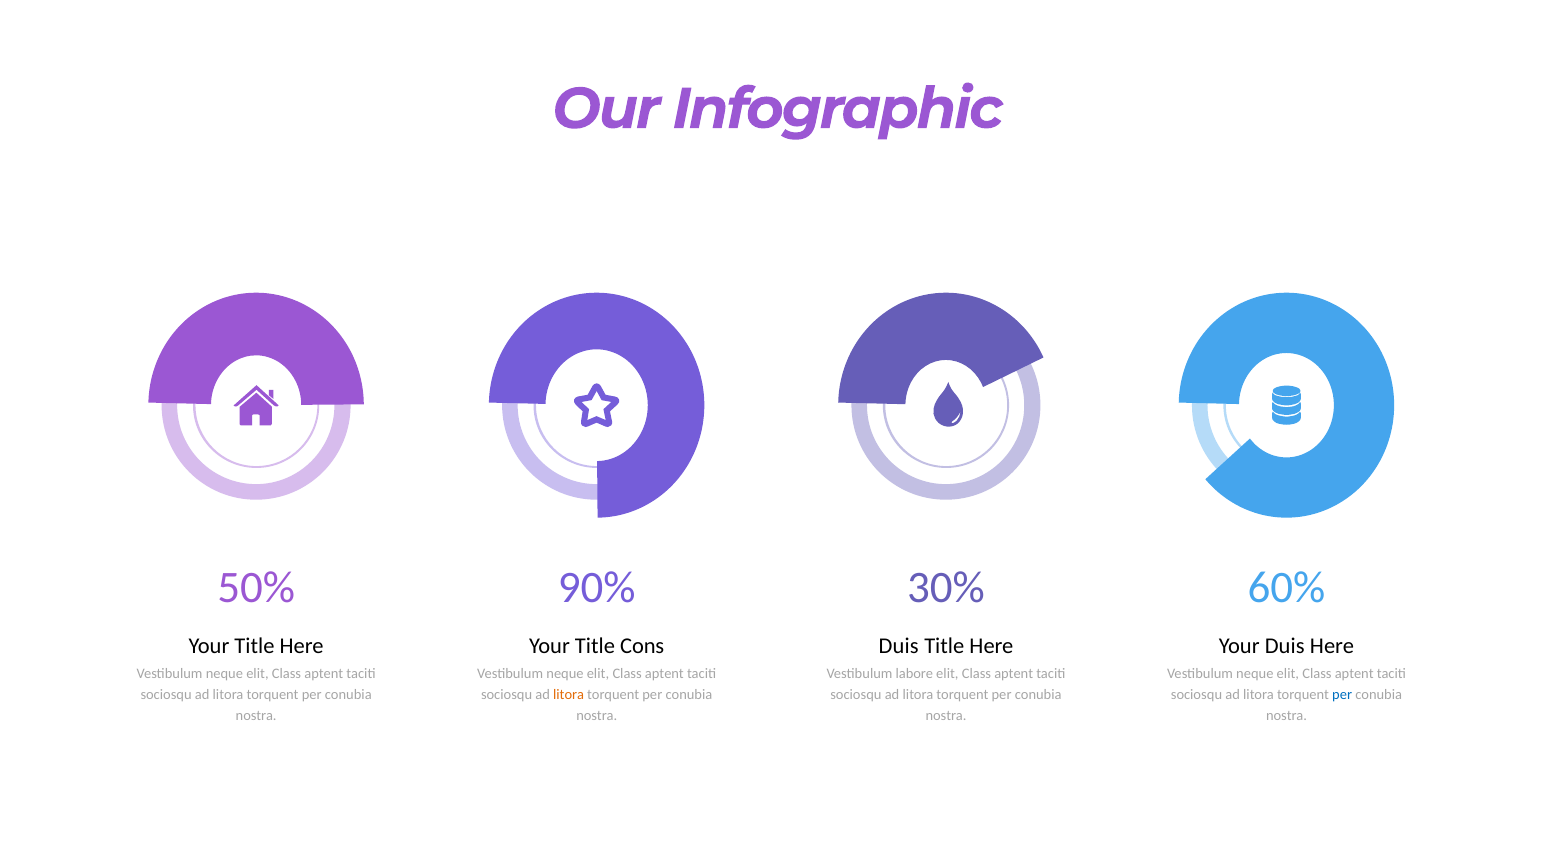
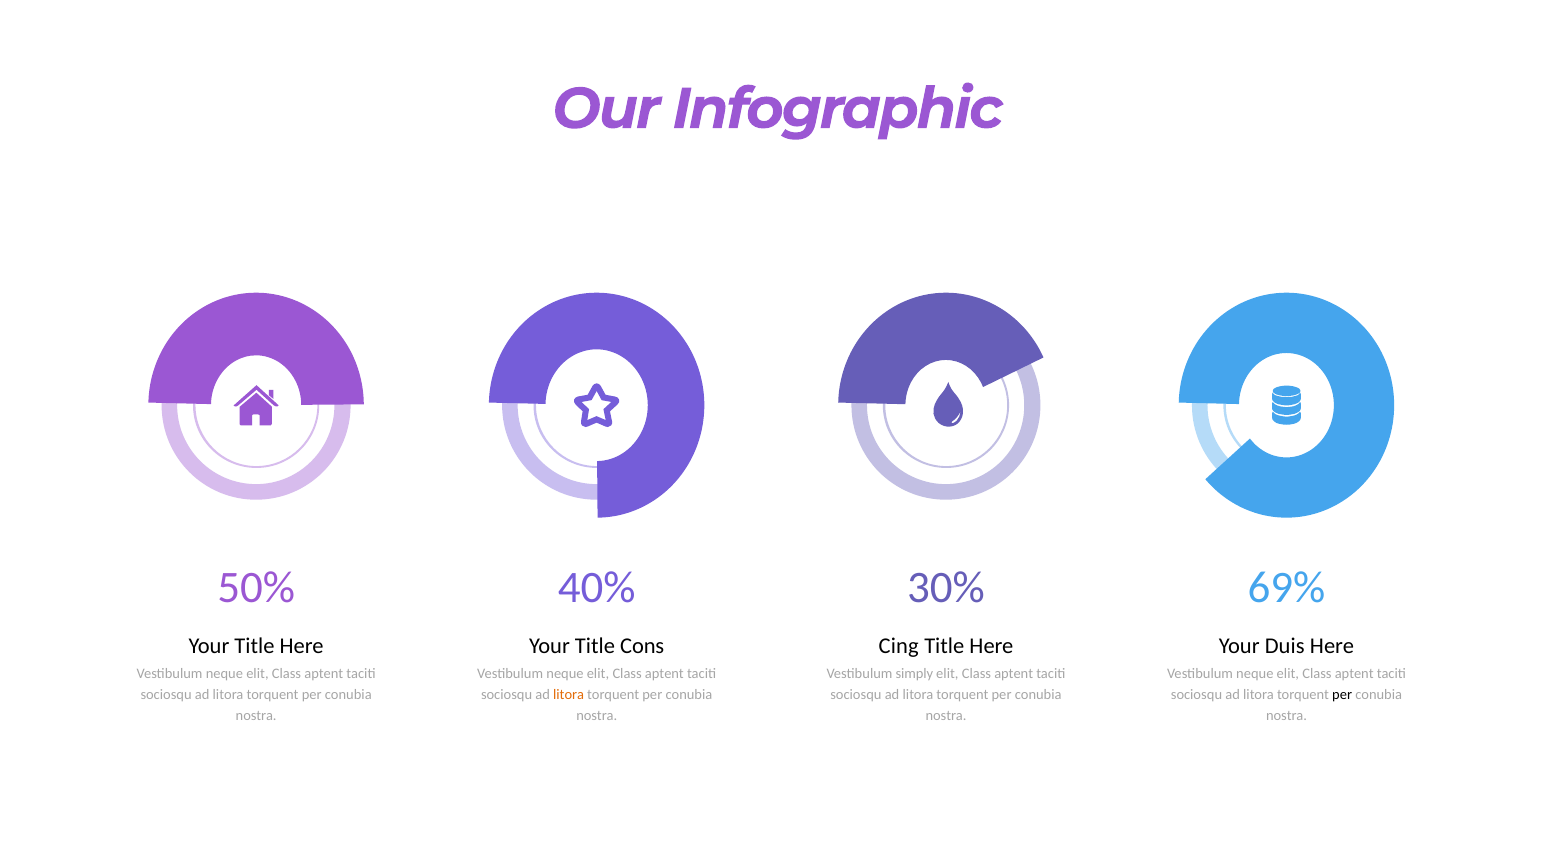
90%: 90% -> 40% (597, 587)
60%: 60% -> 69% (1287, 587)
Duis: Duis -> Cing (899, 646)
labore: labore -> simply (914, 674)
per colour: blue -> black (1342, 694)
